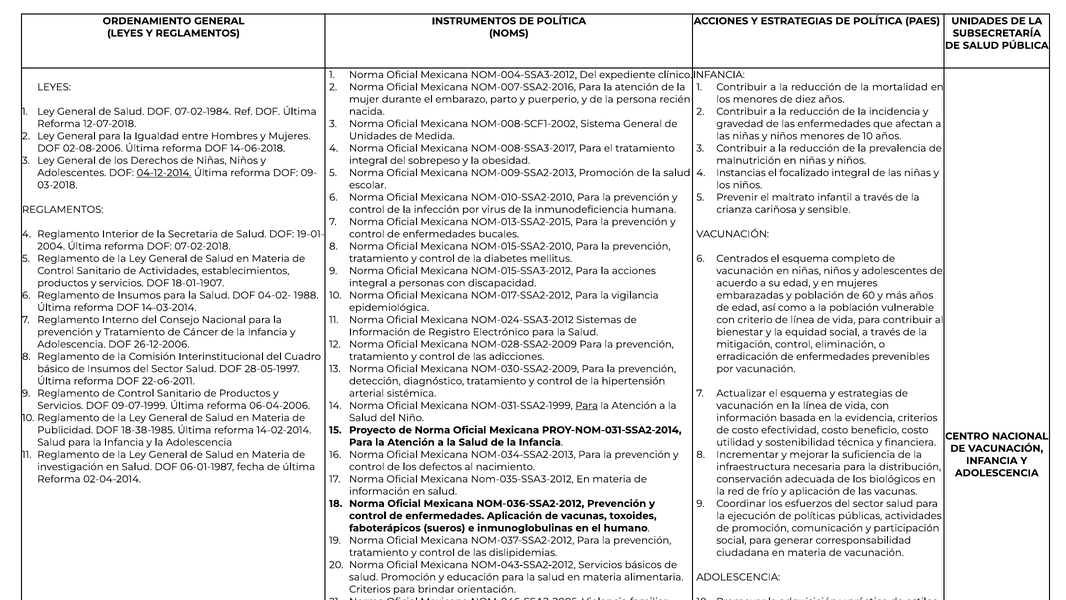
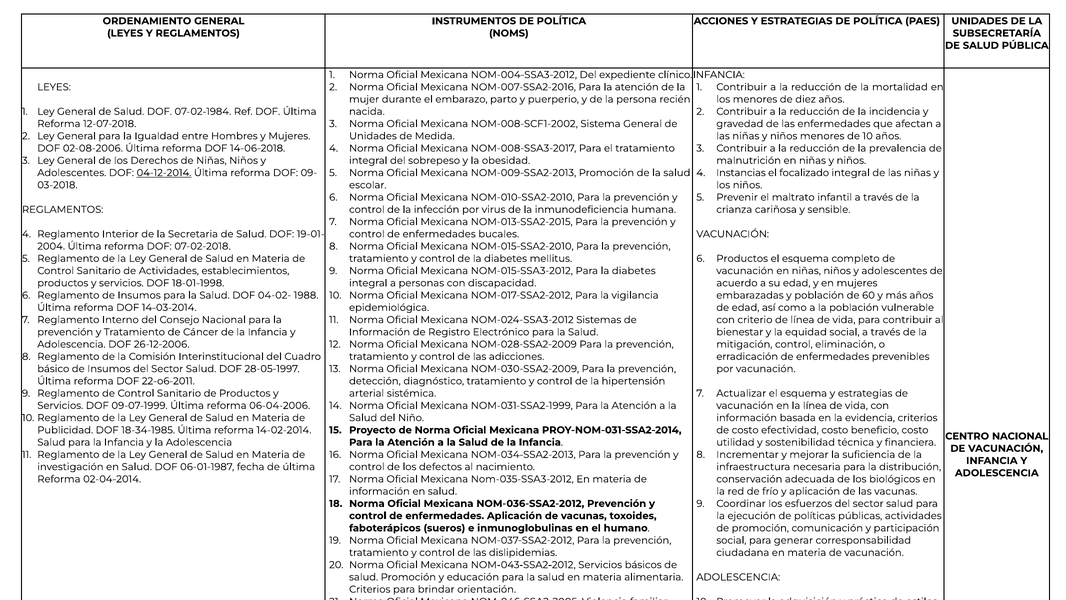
Centrados: Centrados -> Productos (742, 258)
Para la acciones: acciones -> diabetes (634, 271)
18-01-1907: 18-01-1907 -> 18-01-1998 (198, 283)
Para underline: present -> none (587, 405)
18-38-1985: 18-38-1985 -> 18-34-1985 (148, 430)
